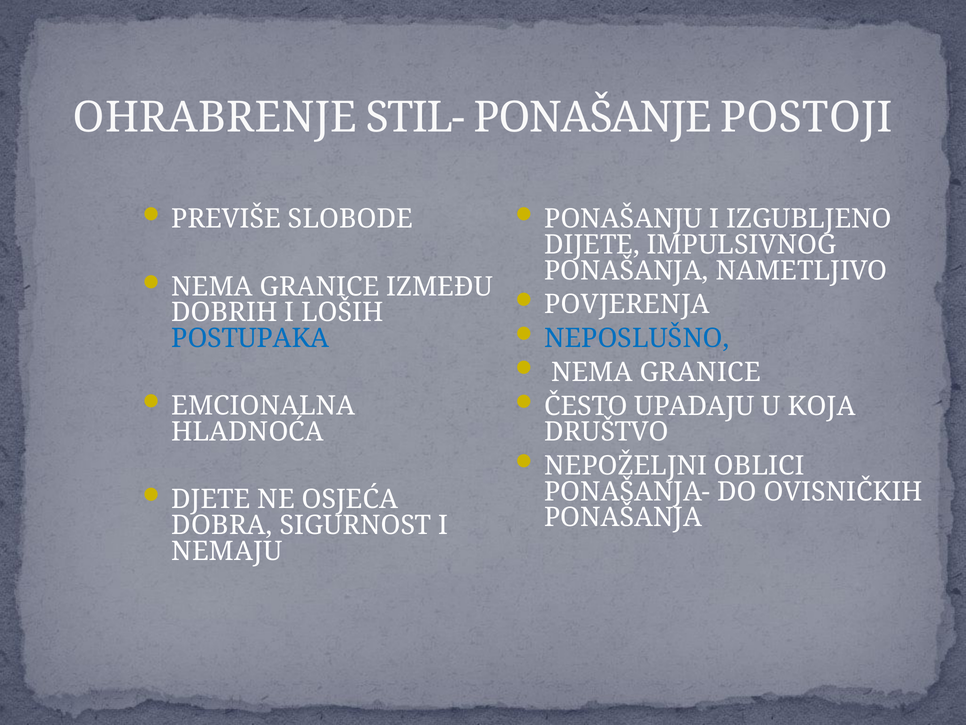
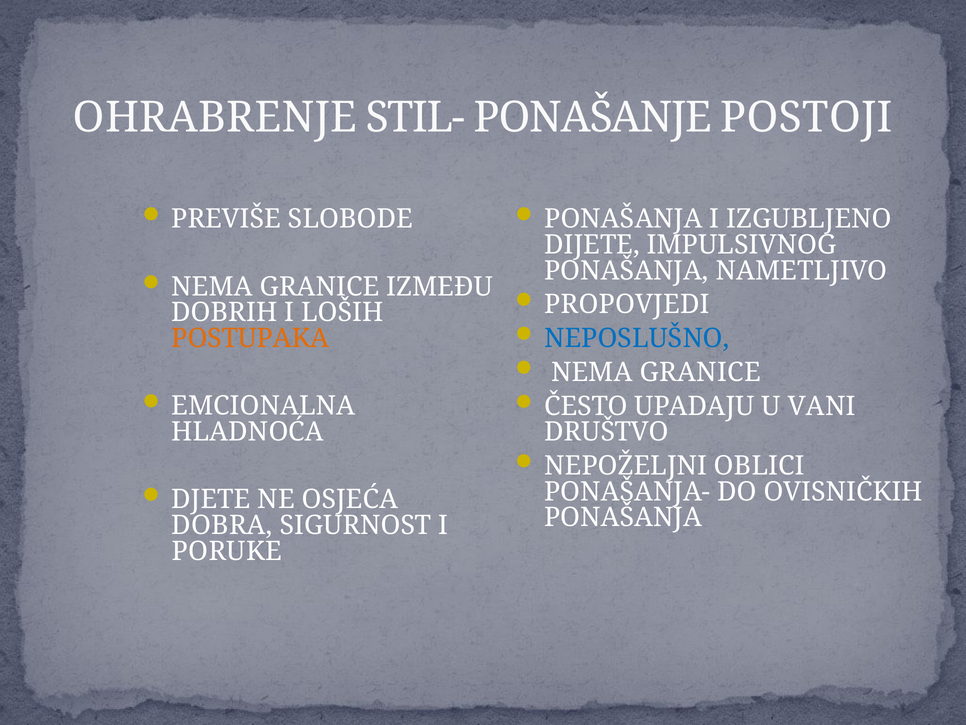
PONAŠANJU: PONAŠANJU -> PONAŠANJA (623, 219)
POVJERENJA: POVJERENJA -> PROPOVJEDI (627, 304)
POSTUPAKA colour: blue -> orange (250, 338)
KOJA: KOJA -> VANI (822, 406)
NEMAJU: NEMAJU -> PORUKE (227, 551)
